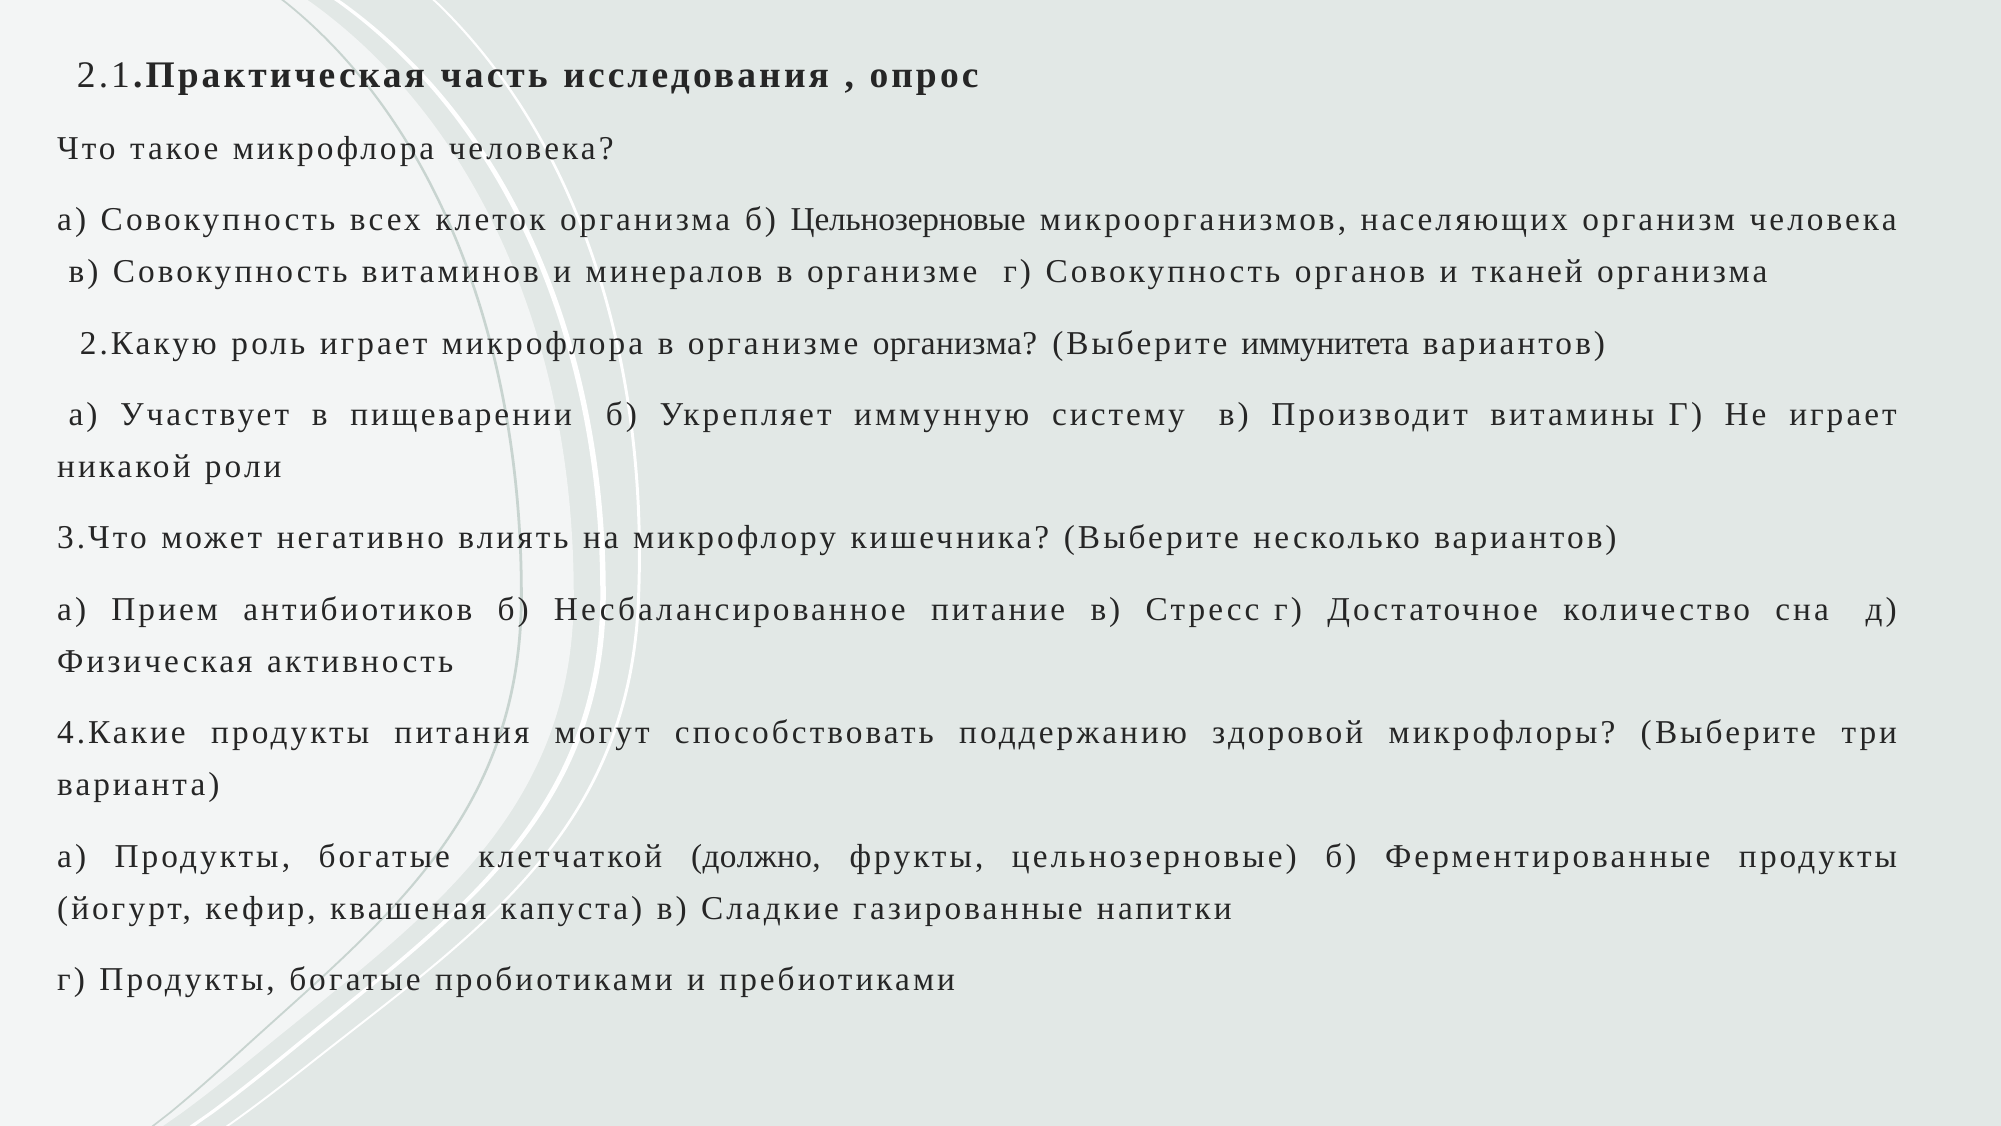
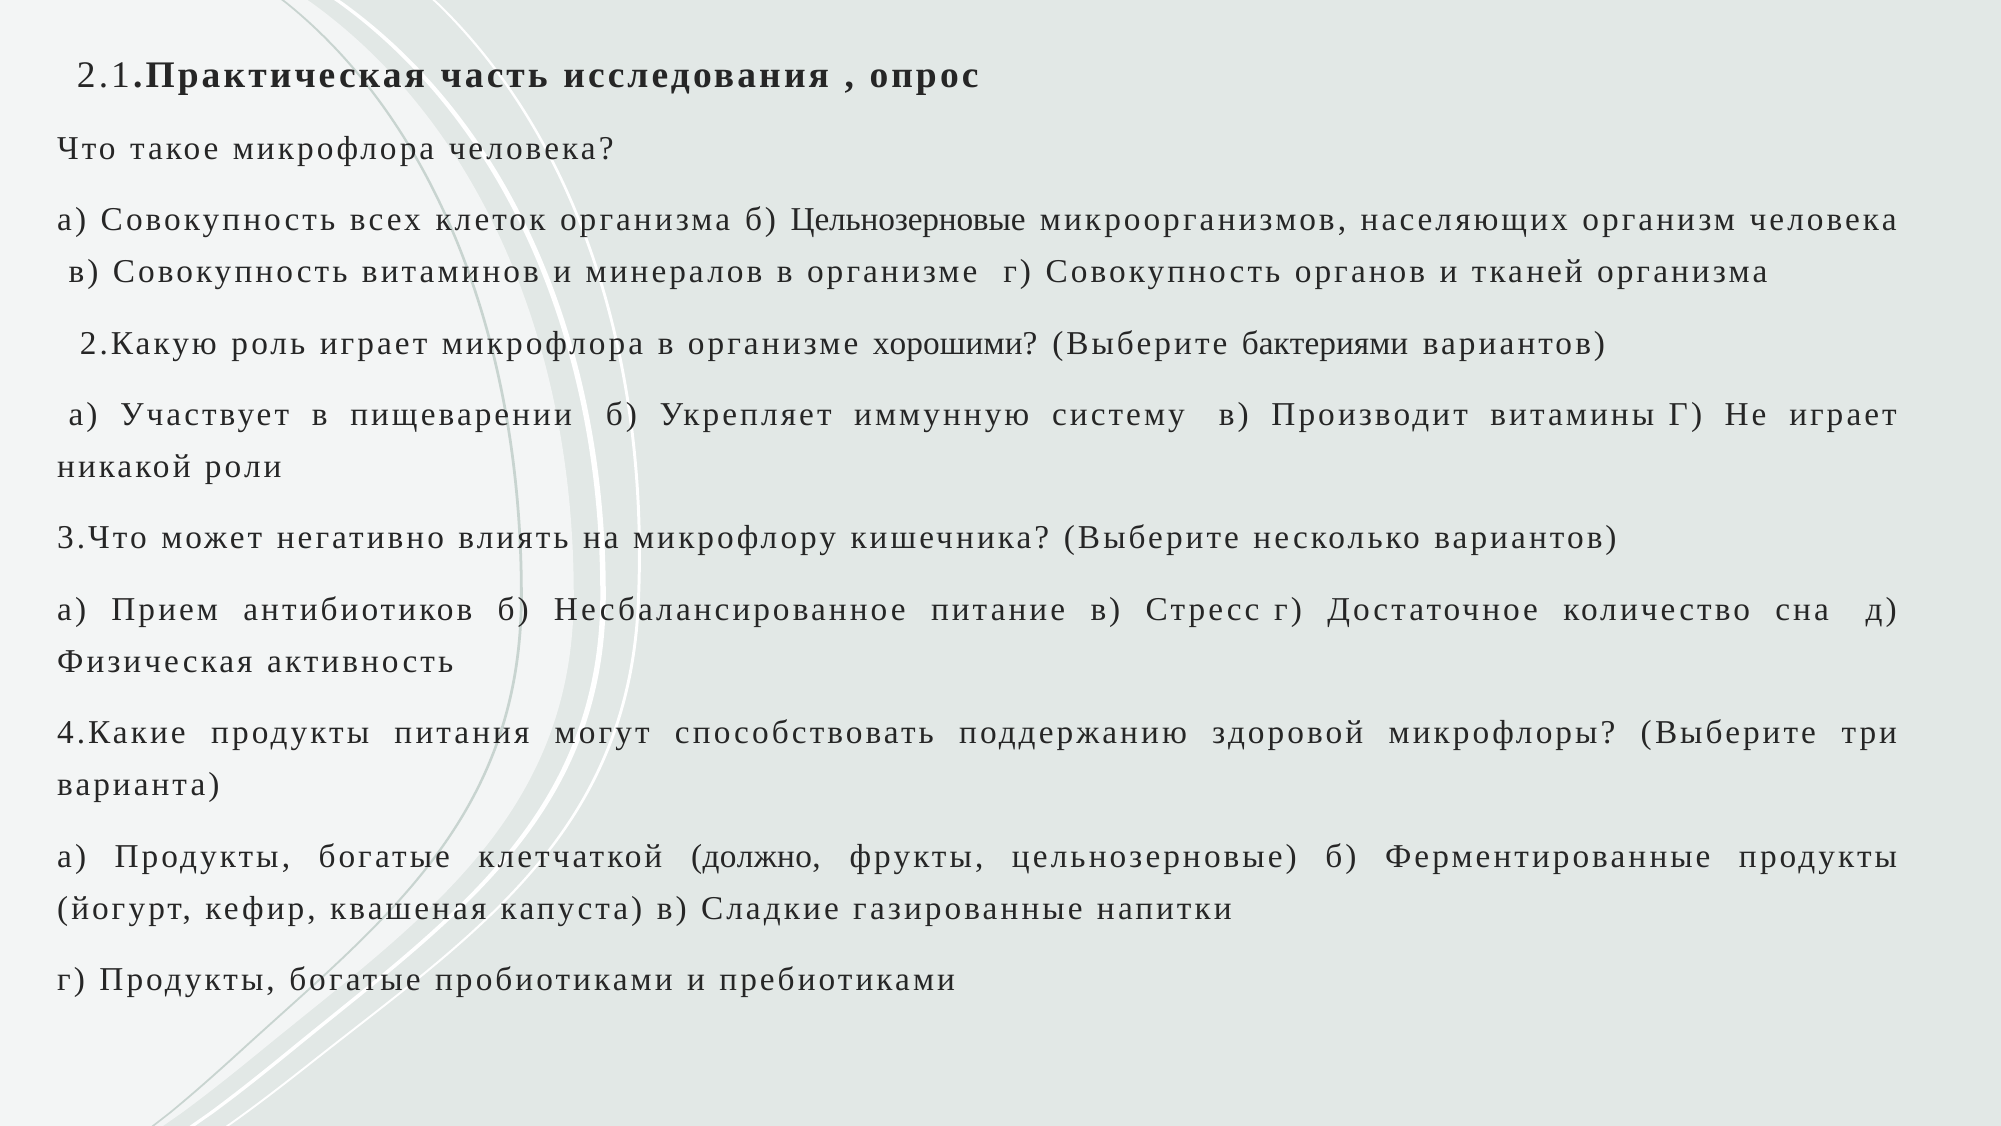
организме организма: организма -> хорошими (955, 343)
иммунитета: иммунитета -> бактериями (1325, 343)
